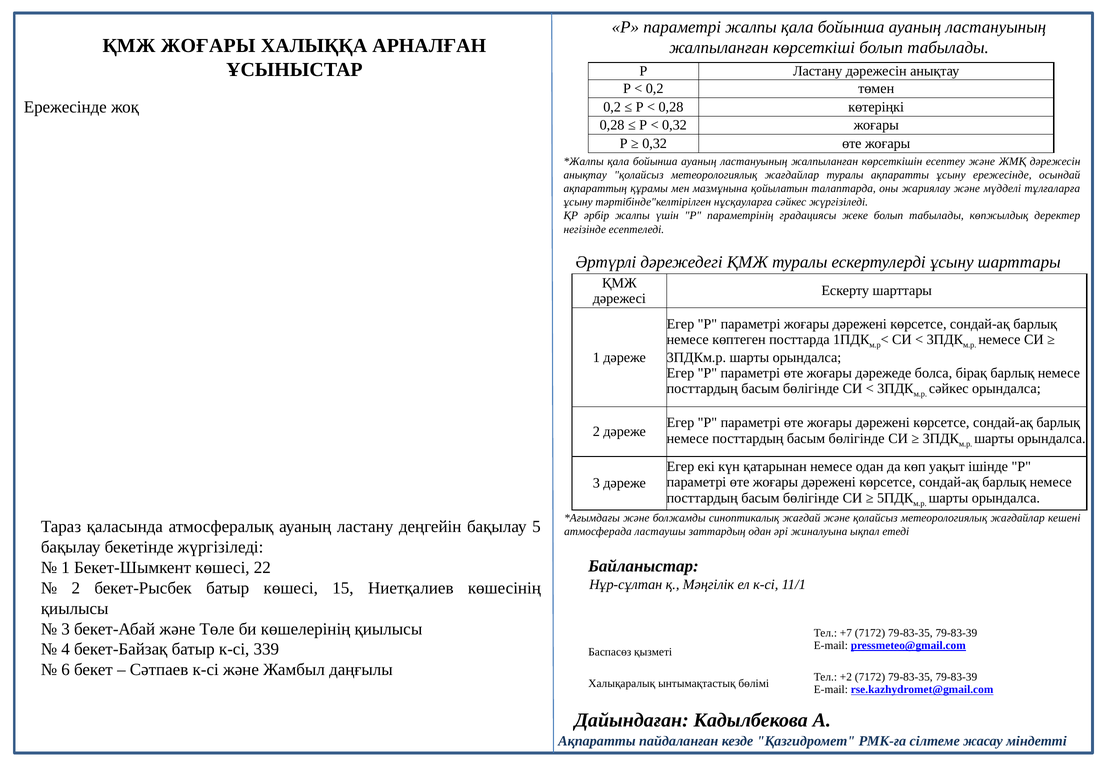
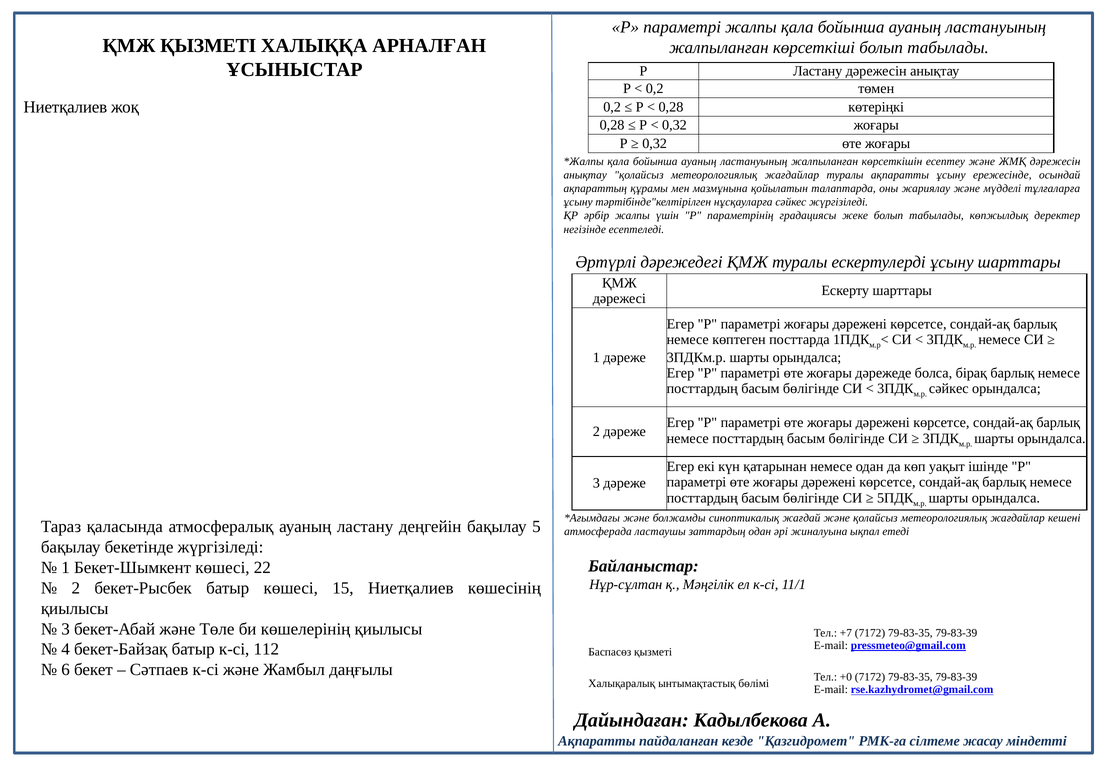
ҚМЖ ЖОҒАРЫ: ЖОҒАРЫ -> ҚЫЗМЕТІ (208, 46)
Ережесінде: Ережесінде -> Ниетқалиев (65, 107)
339: 339 -> 112 (266, 650)
+2: +2 -> +0 (846, 677)
